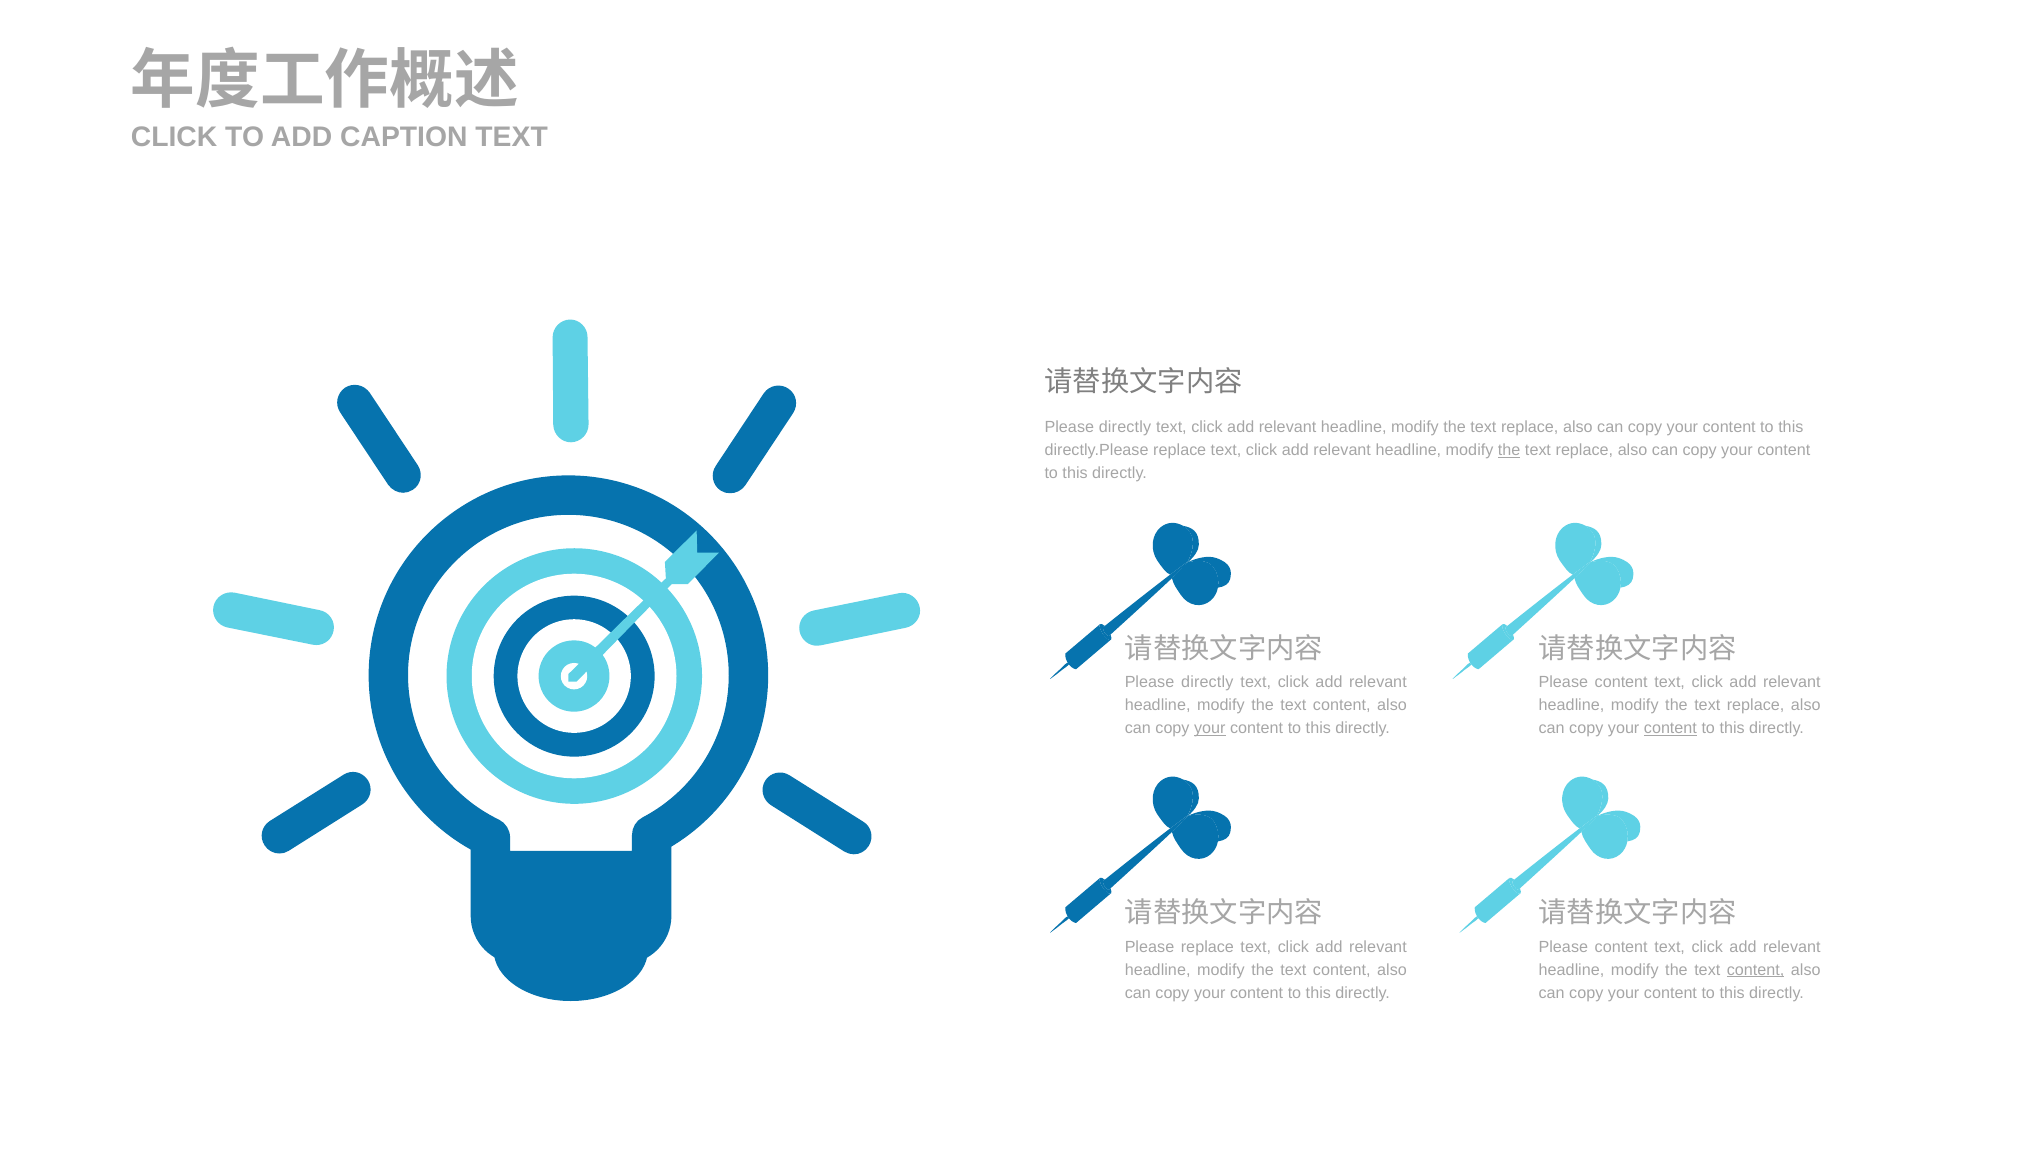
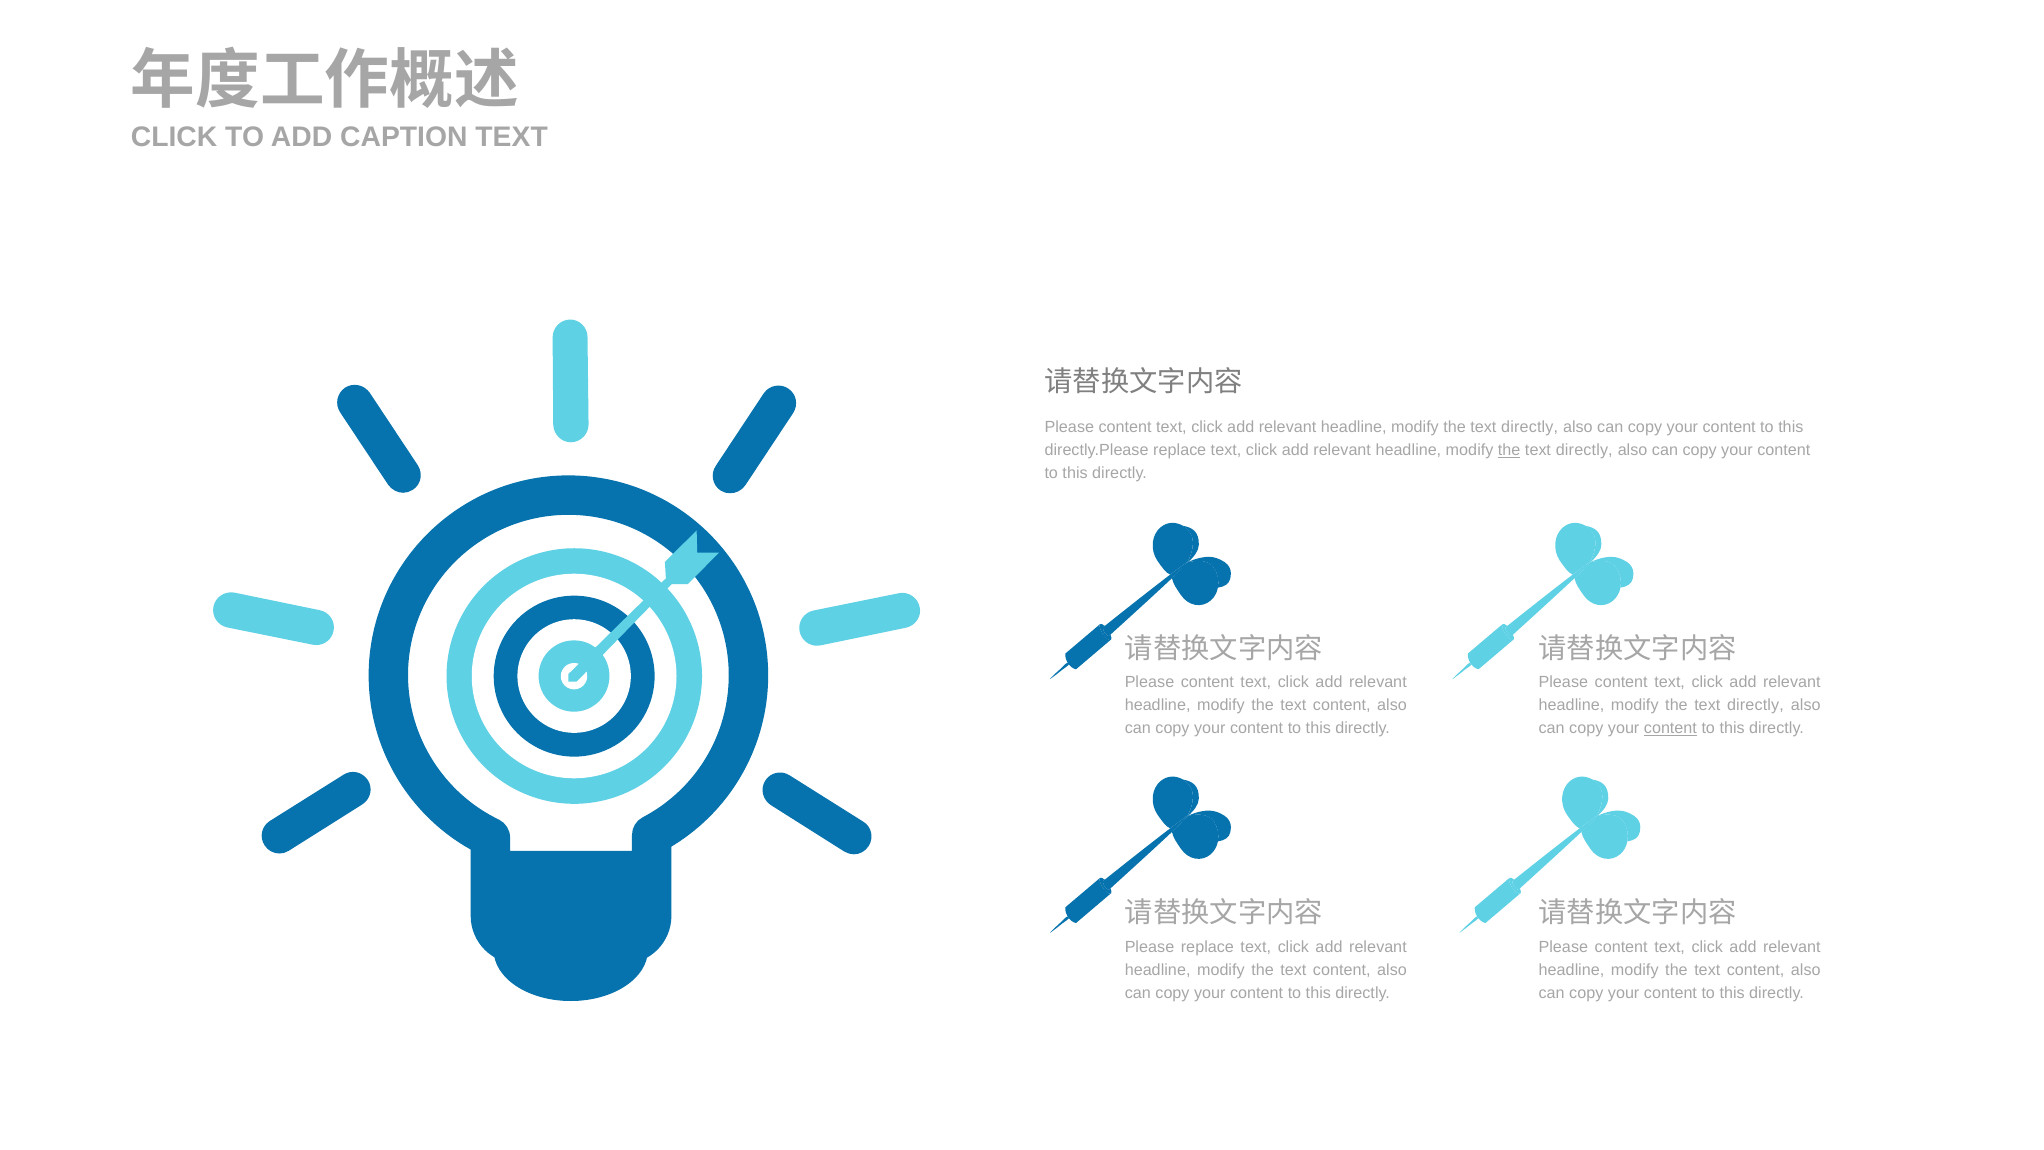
directly: directly -> content (1125, 427)
replace: replace -> directly (1530, 427)
replace: replace -> directly (1584, 450)
directly: directly -> content (1207, 682)
replace: replace -> directly (1755, 705)
your underline: present -> none (1210, 728)
content underline: present -> none (1756, 970)
